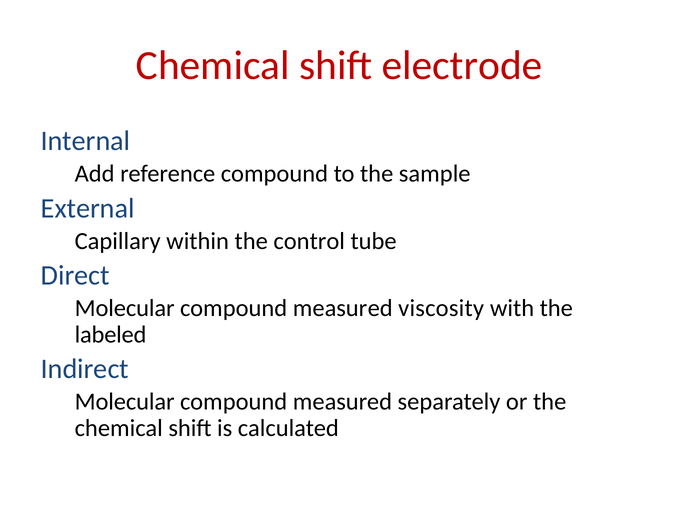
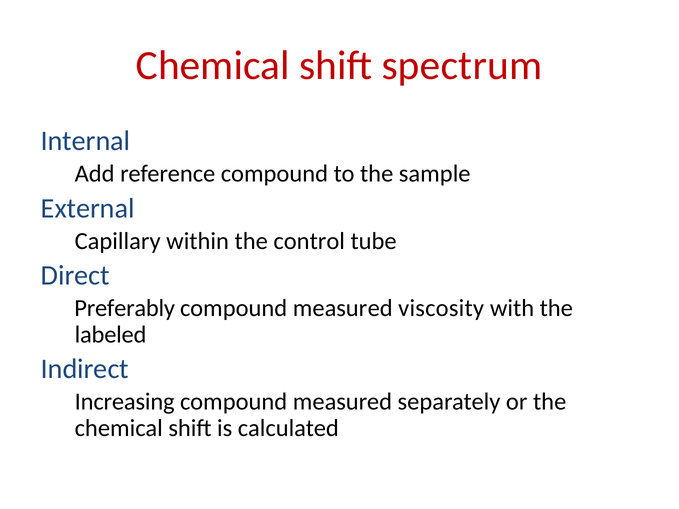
electrode: electrode -> spectrum (462, 66)
Molecular: Molecular -> Preferably (125, 308)
Molecular: Molecular -> Increasing (125, 402)
